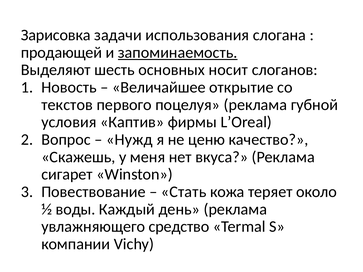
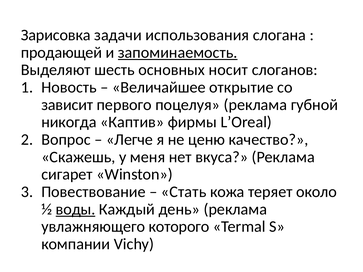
текстов: текстов -> зависит (67, 105)
условия: условия -> никогда (69, 122)
Нужд: Нужд -> Легче (130, 140)
воды underline: none -> present (76, 209)
средство: средство -> которого (179, 227)
